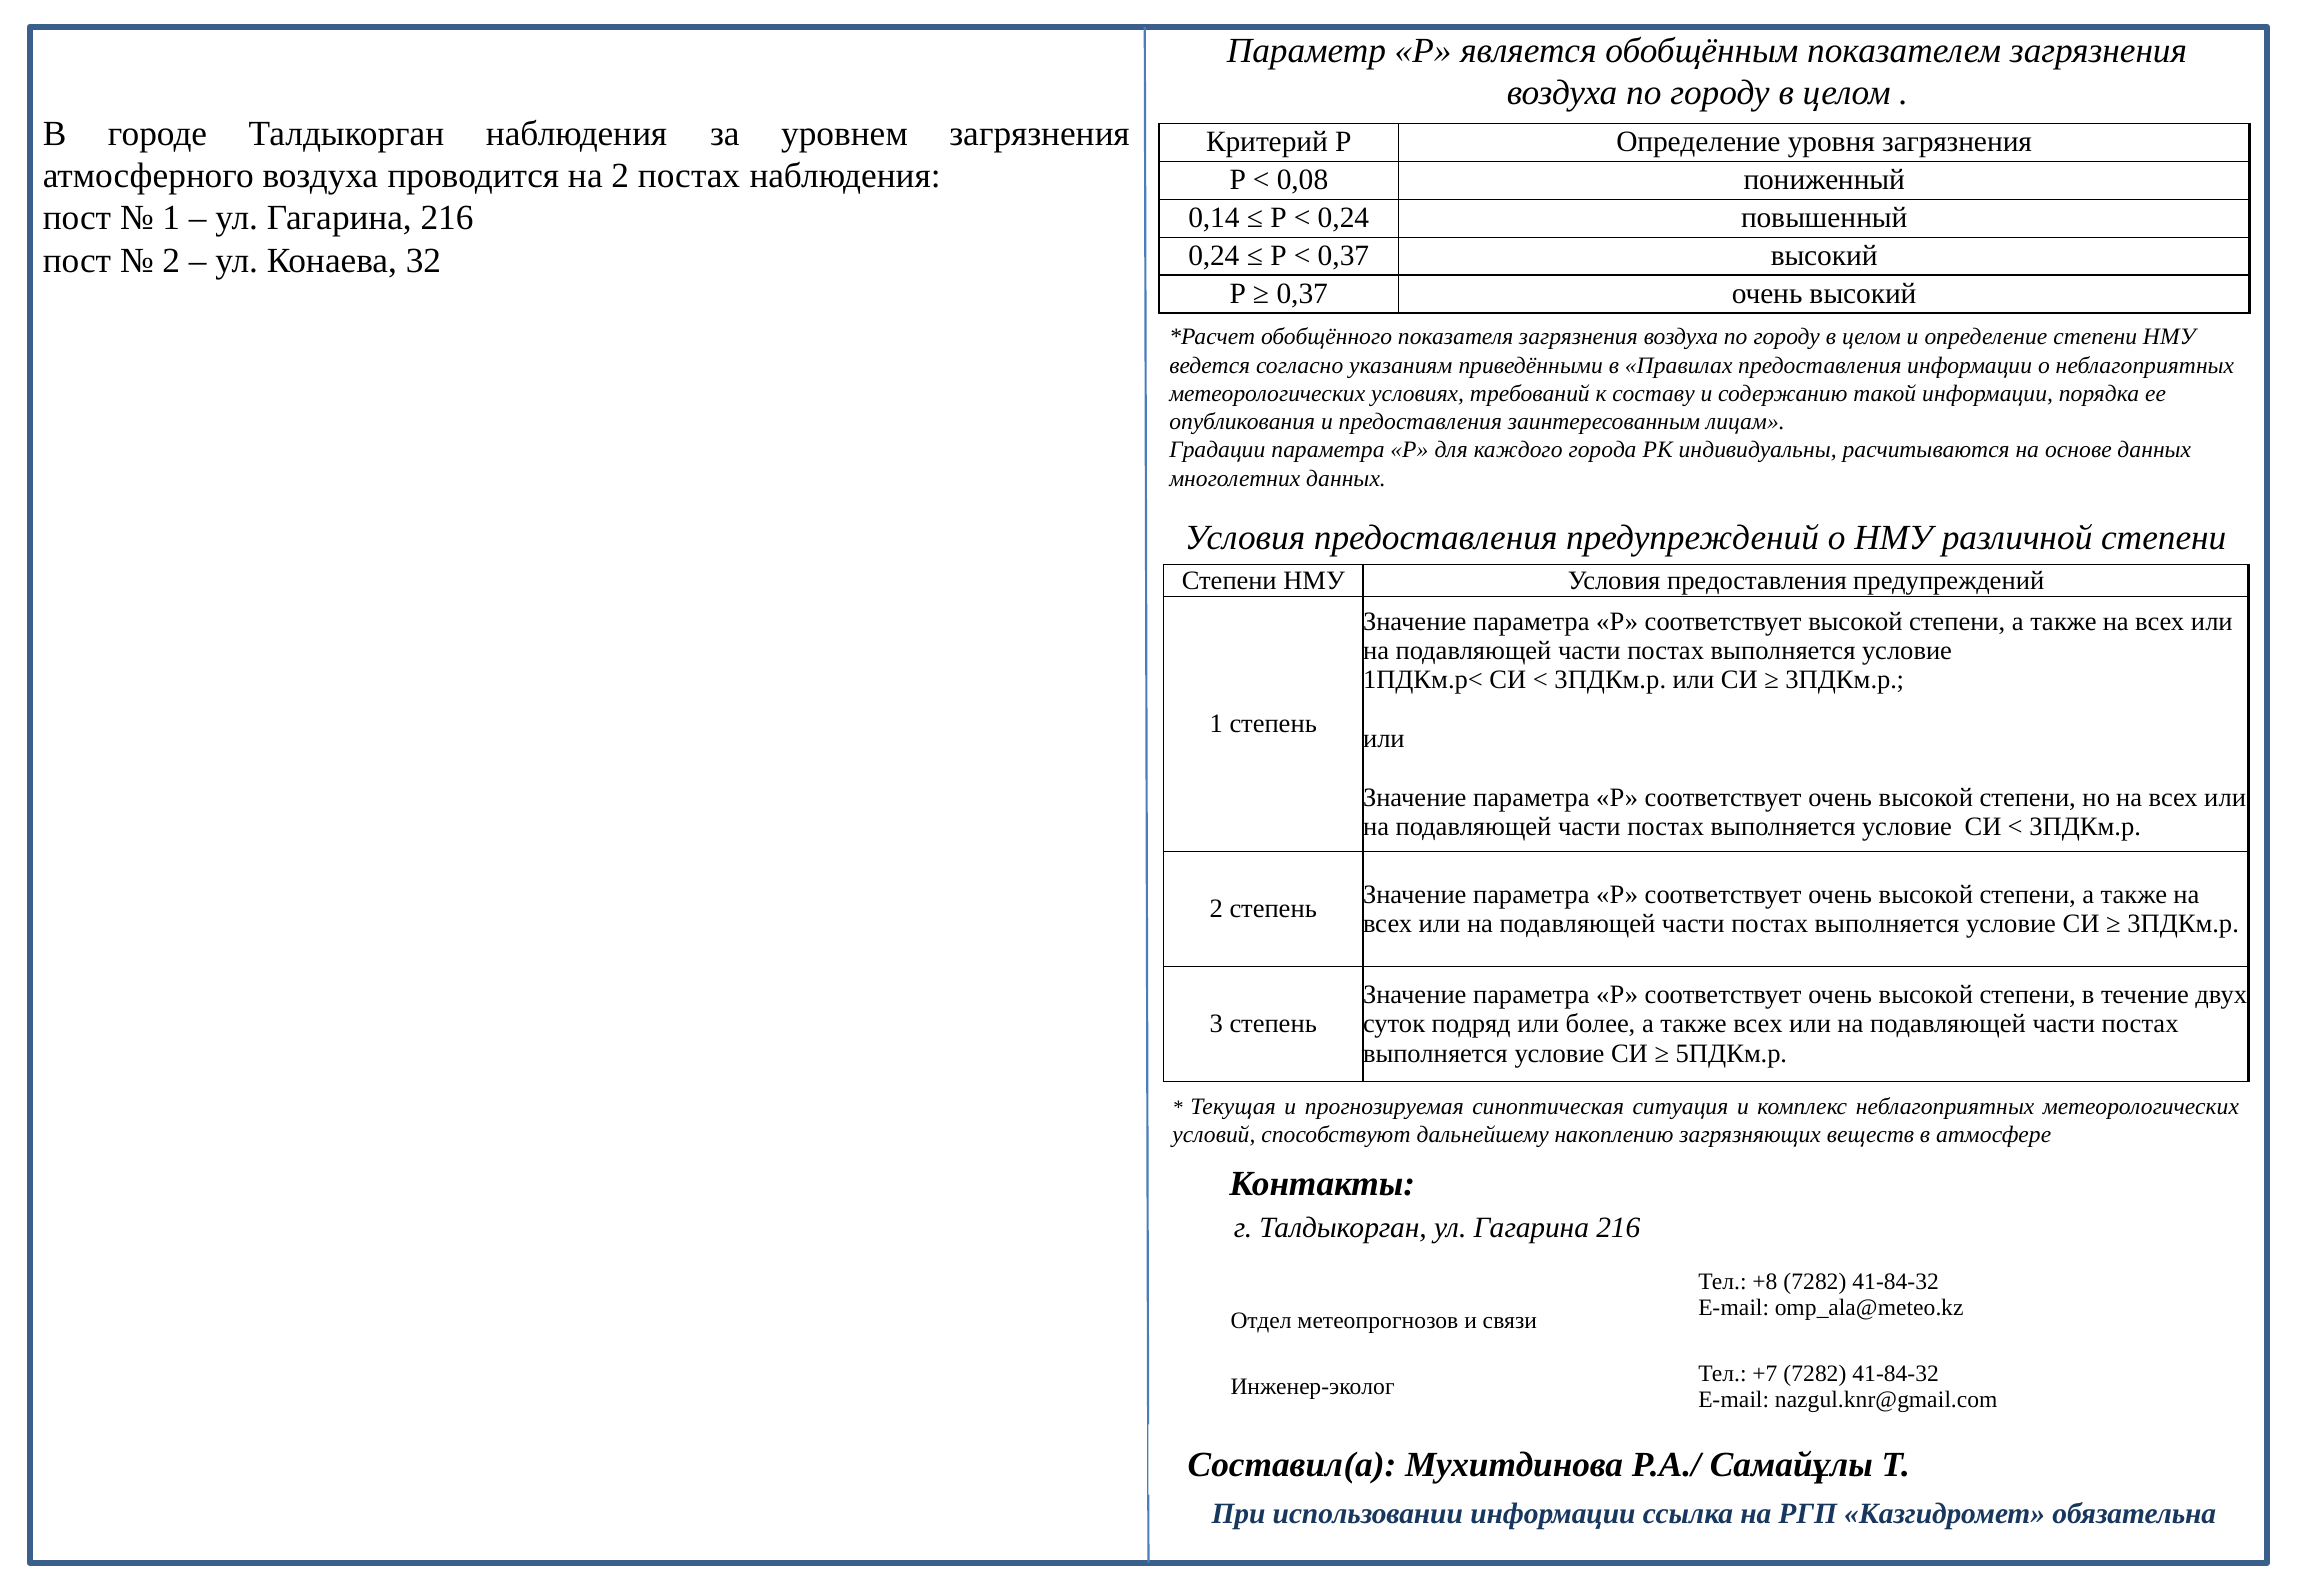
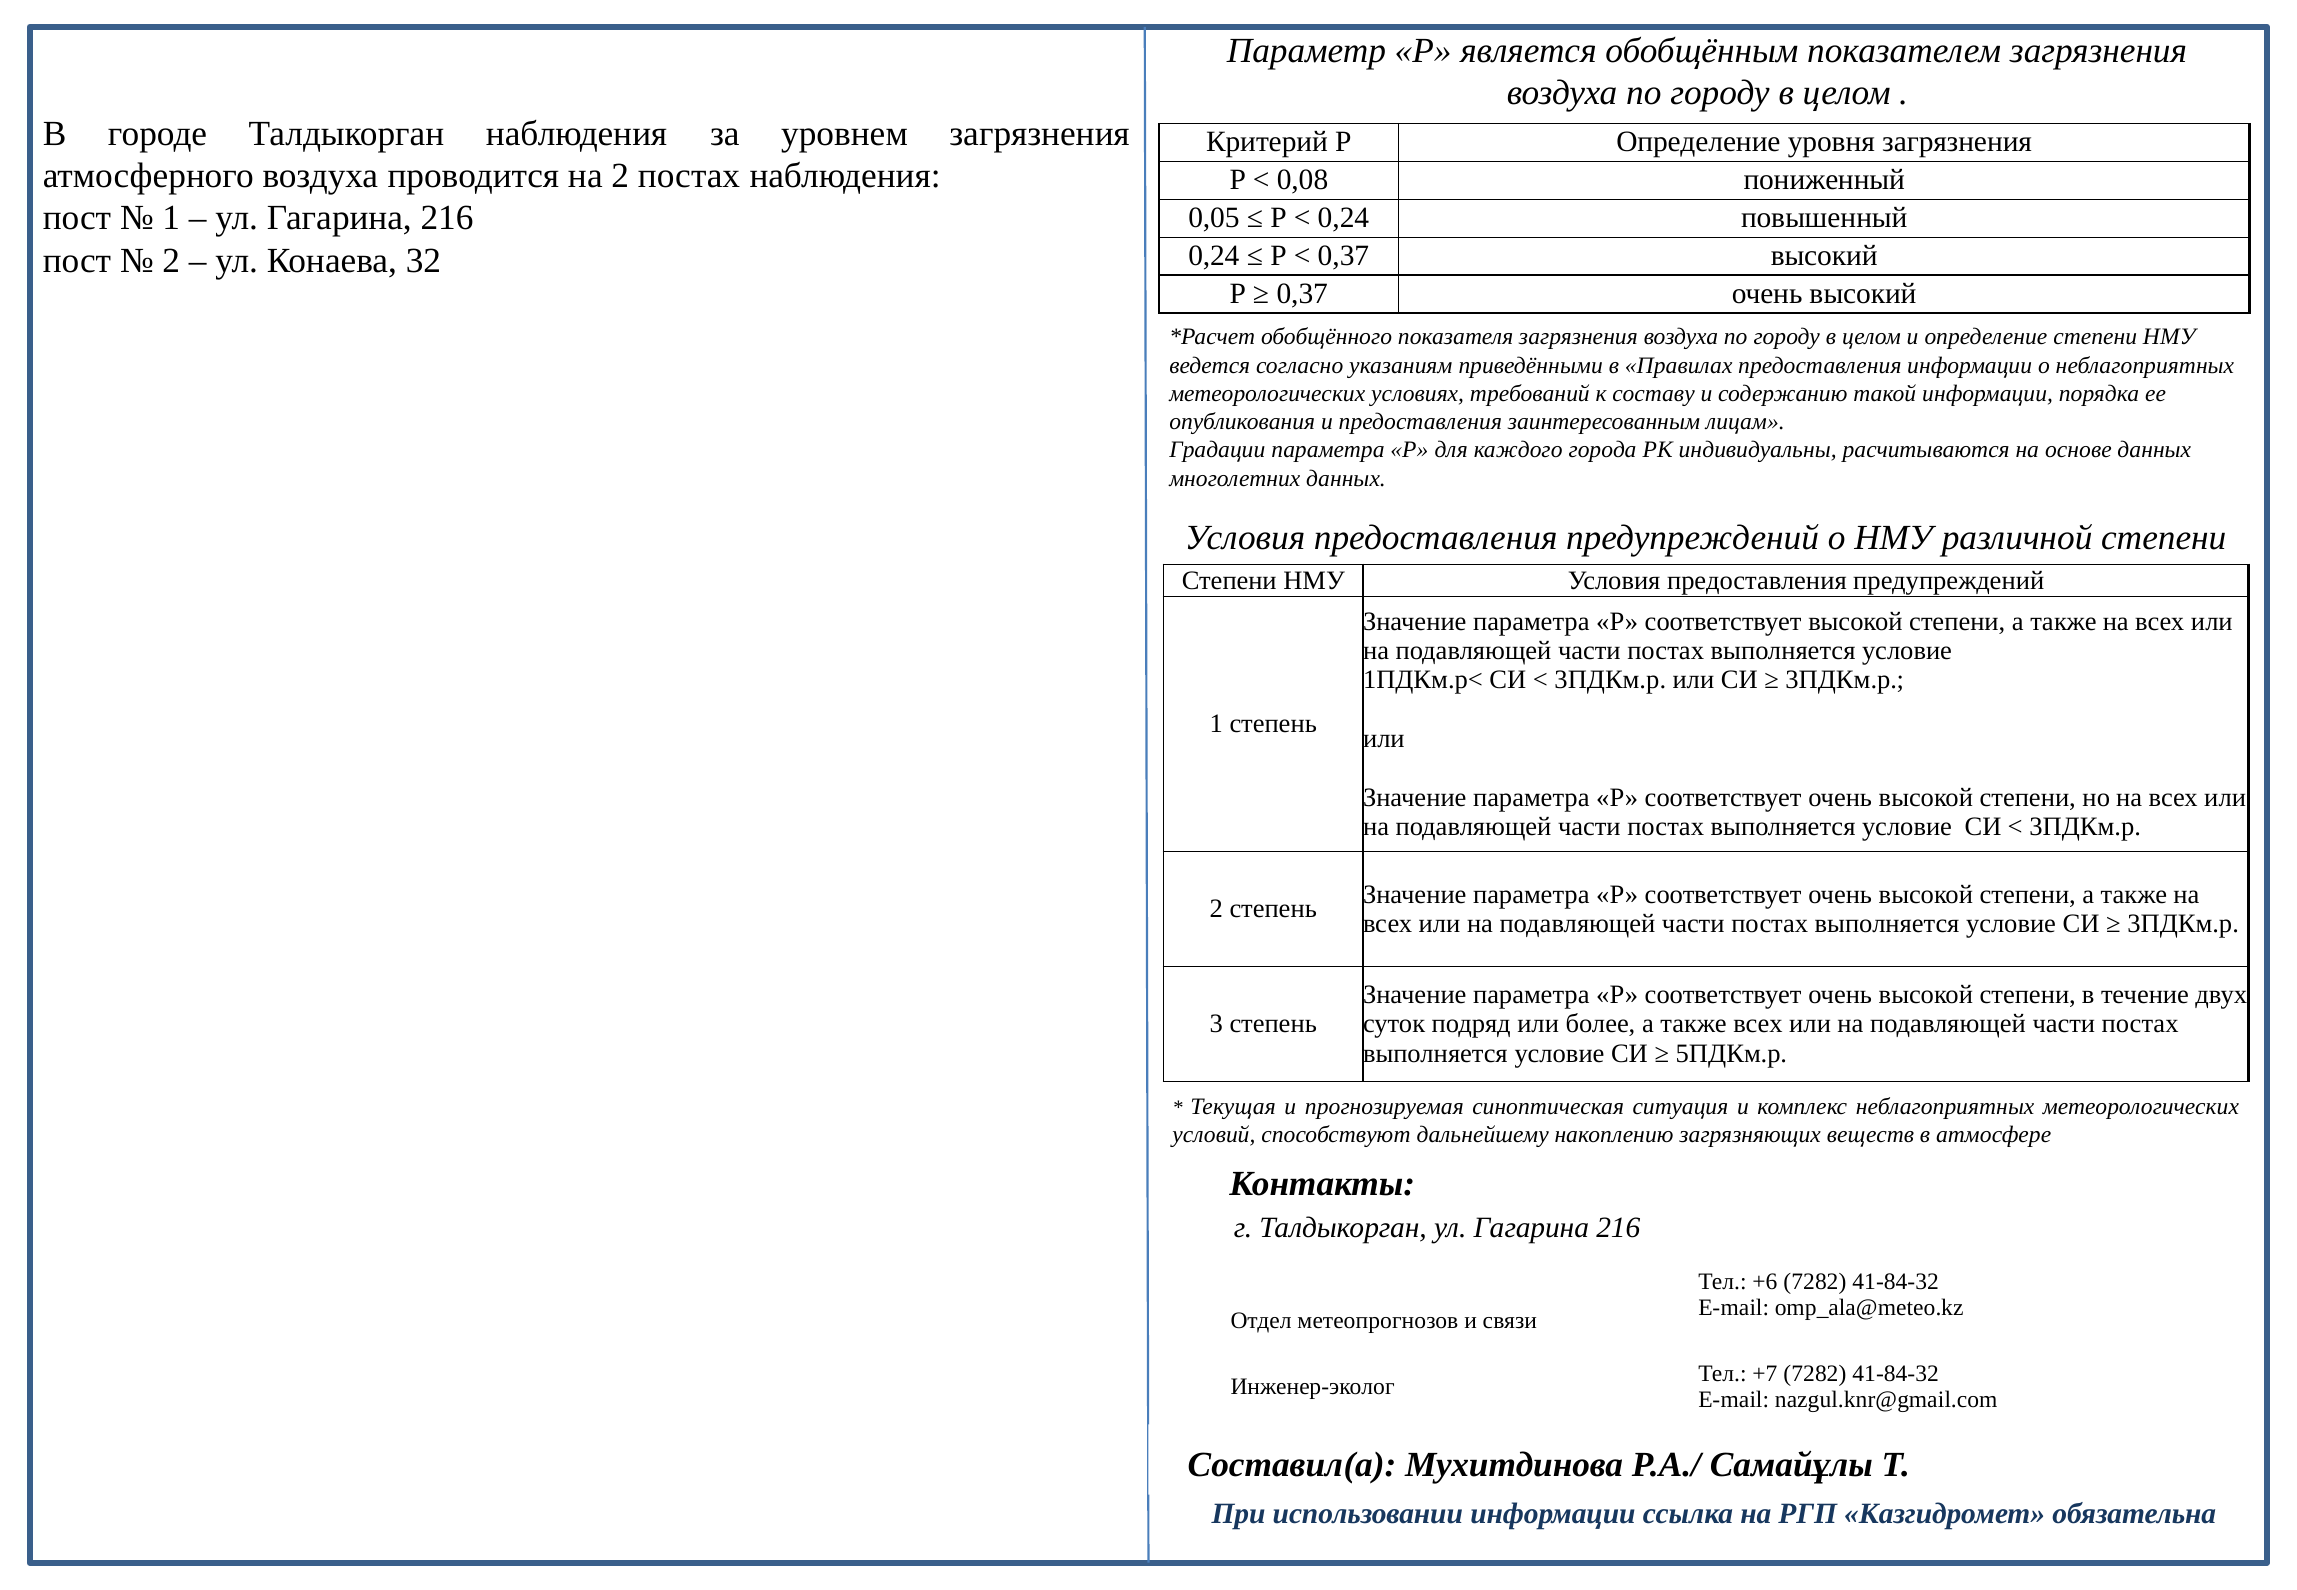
0,14: 0,14 -> 0,05 (1214, 218)
+8: +8 -> +6 (1765, 1282)
